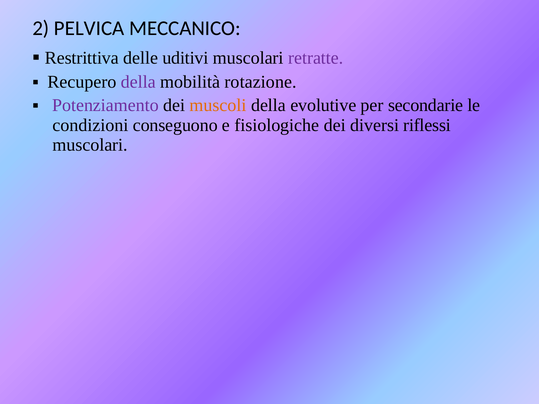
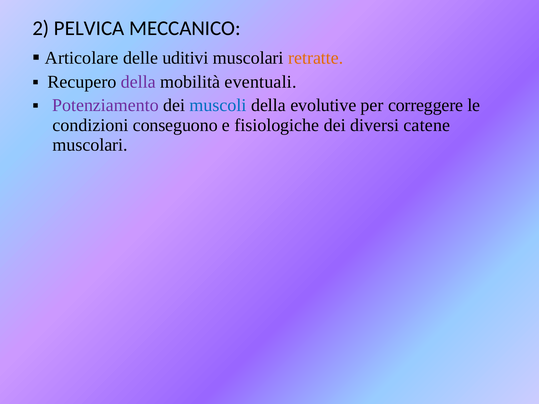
Restrittiva: Restrittiva -> Articolare (82, 58)
retratte colour: purple -> orange (316, 58)
rotazione: rotazione -> eventuali (261, 82)
muscoli colour: orange -> blue (218, 105)
secondarie: secondarie -> correggere (426, 105)
riflessi: riflessi -> catene (427, 125)
